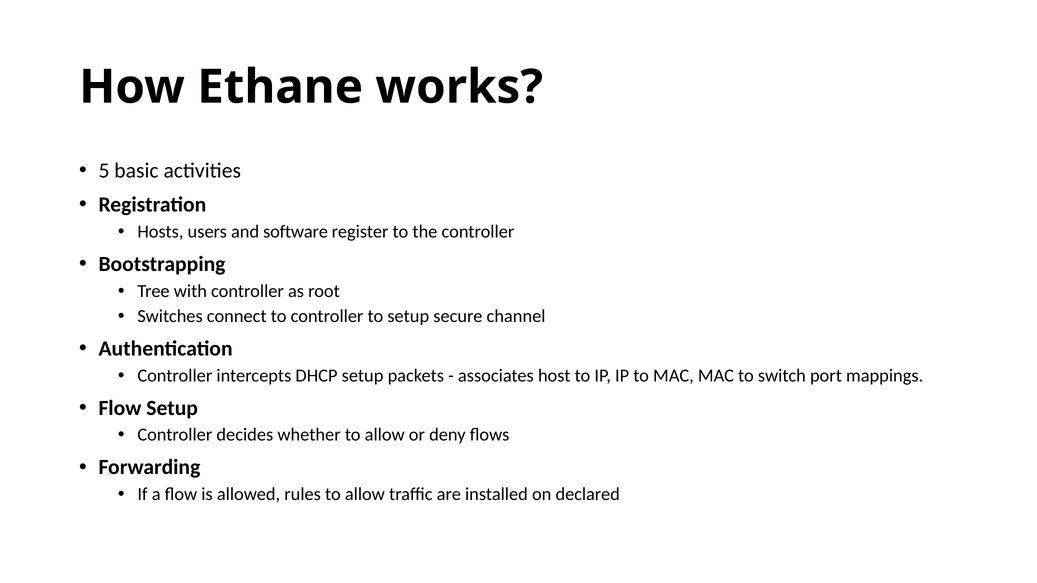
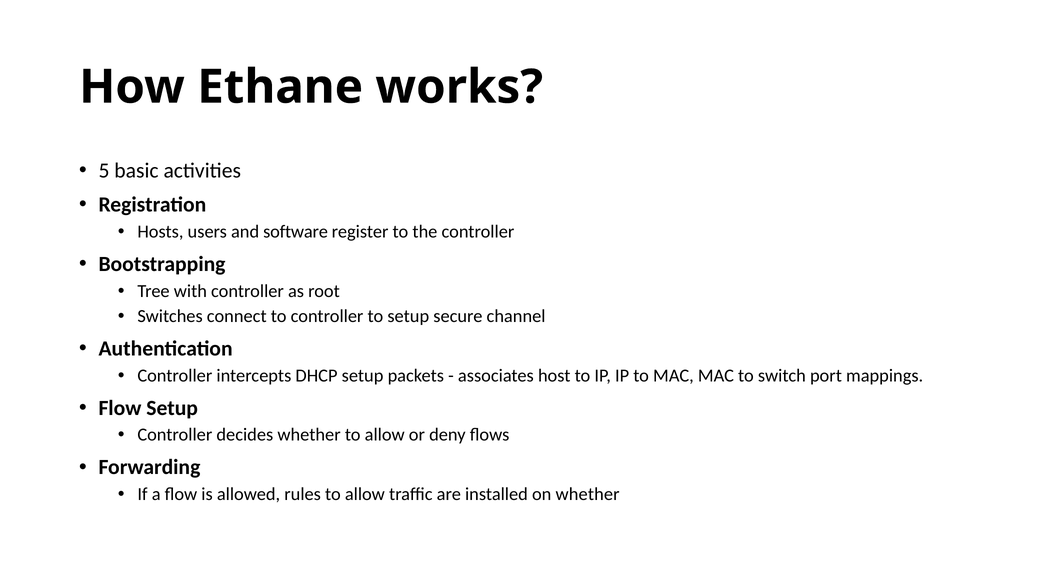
on declared: declared -> whether (588, 495)
